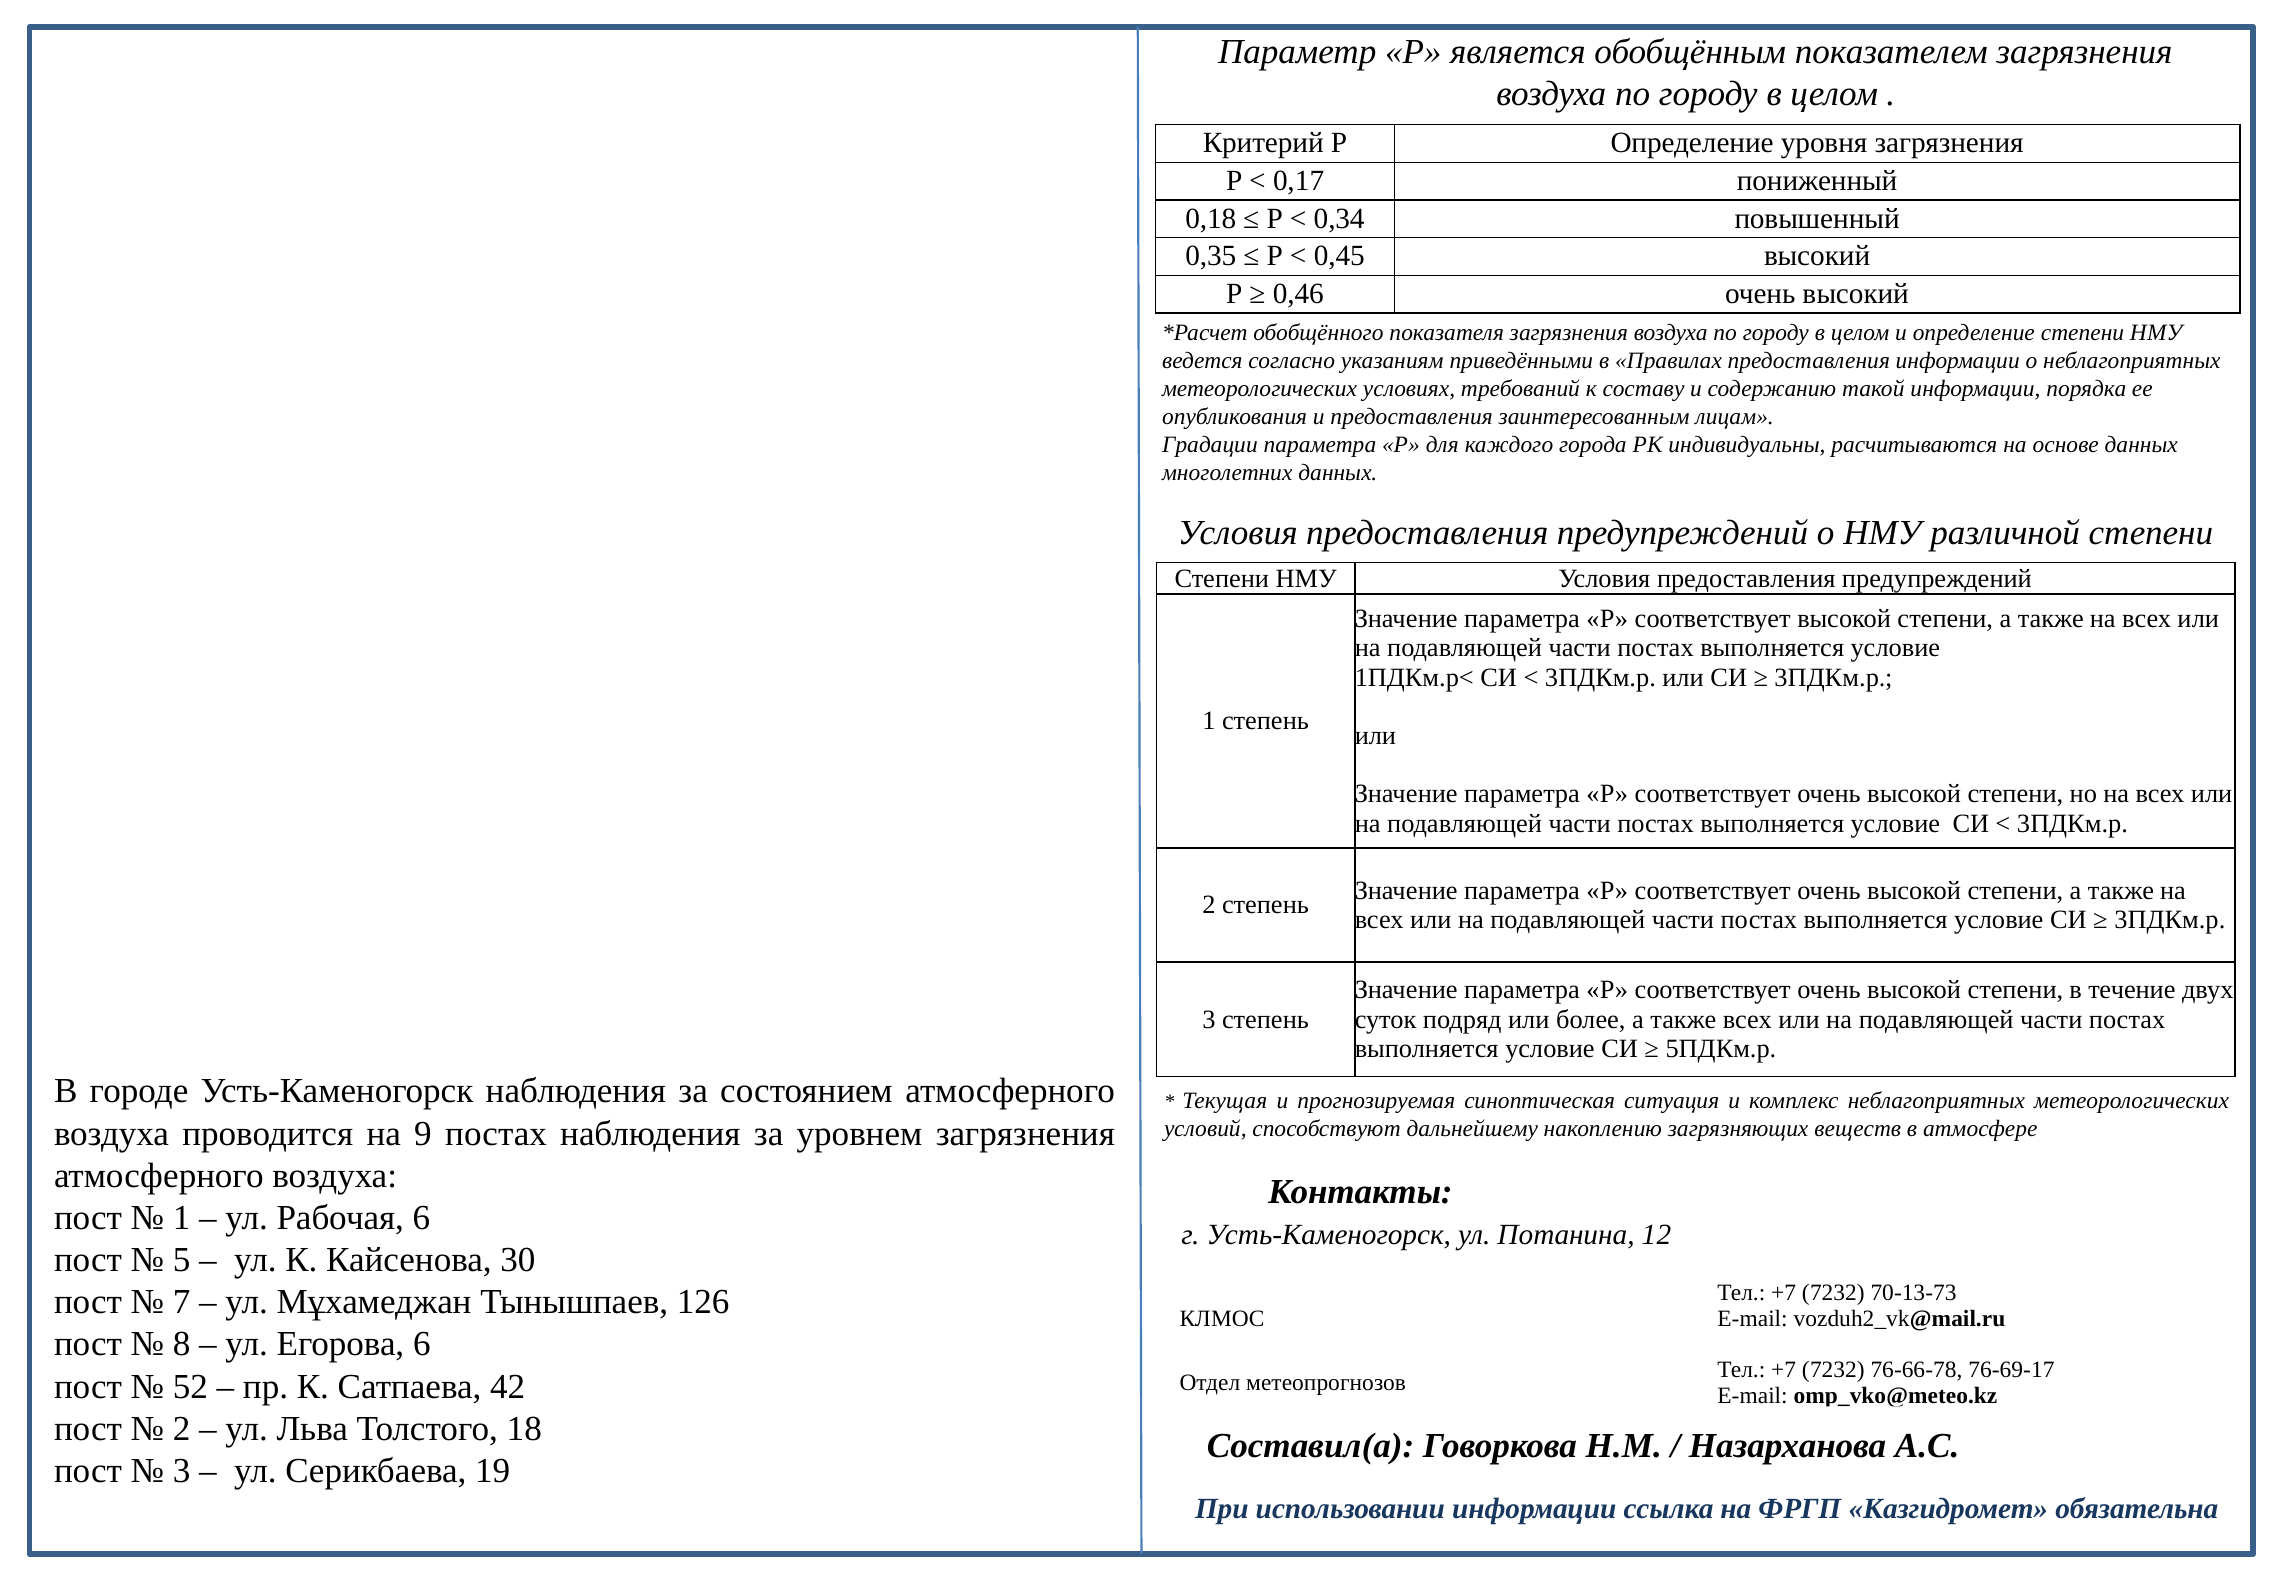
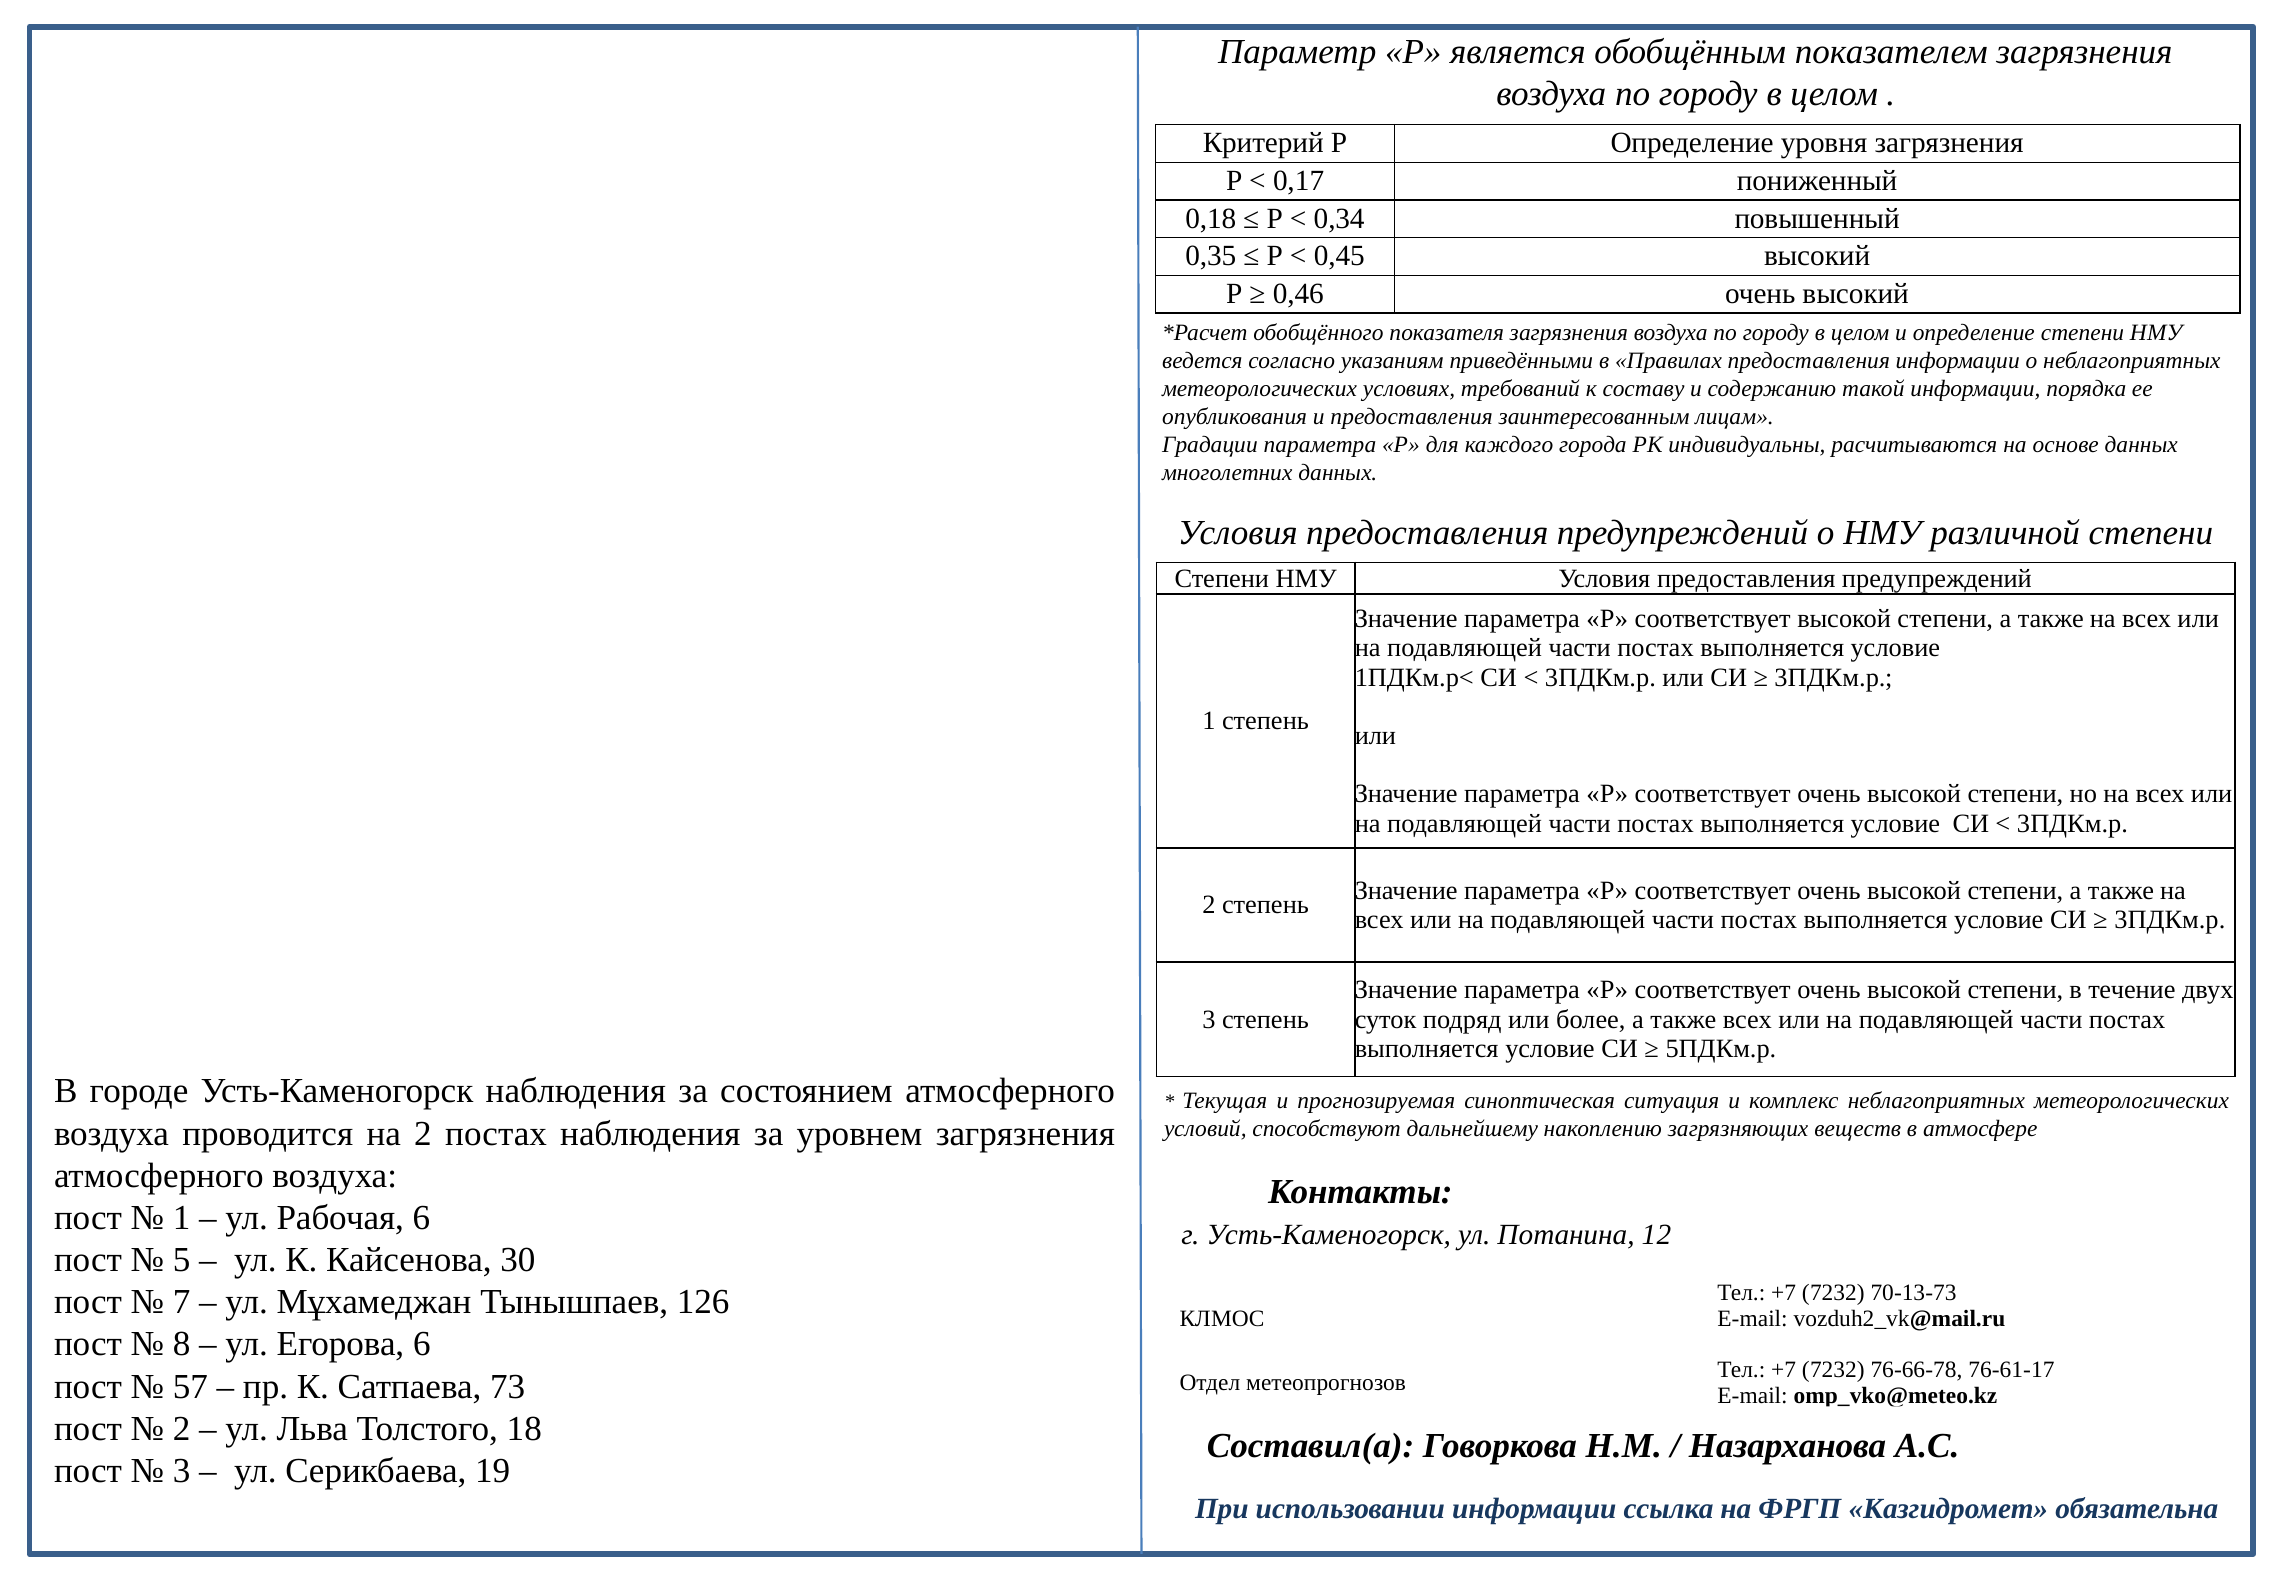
на 9: 9 -> 2 (423, 1133)
76-69-17: 76-69-17 -> 76-61-17 (2011, 1370)
52: 52 -> 57 (190, 1386)
42: 42 -> 73 (508, 1386)
